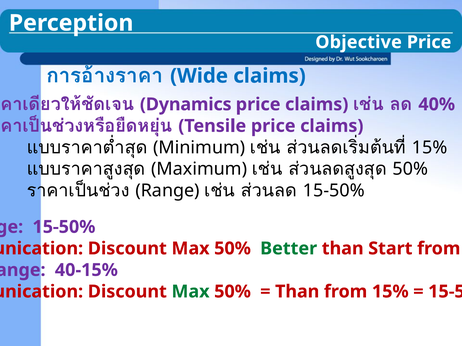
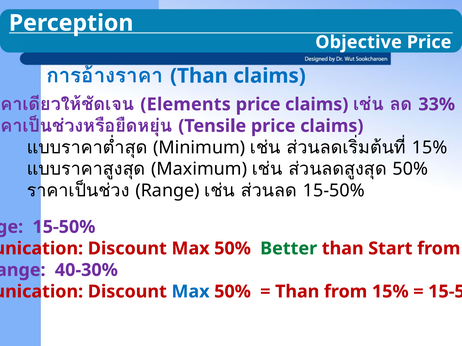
Wide: Wide -> Than (199, 76)
Dynamics: Dynamics -> Elements (186, 105)
40%: 40% -> 33% (437, 105)
40-15%: 40-15% -> 40-30% (86, 270)
Max colour: green -> blue (191, 292)
